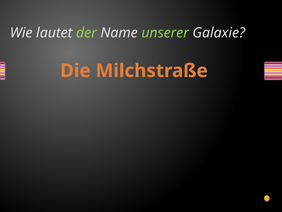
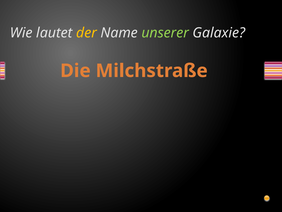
der colour: light green -> yellow (86, 33)
